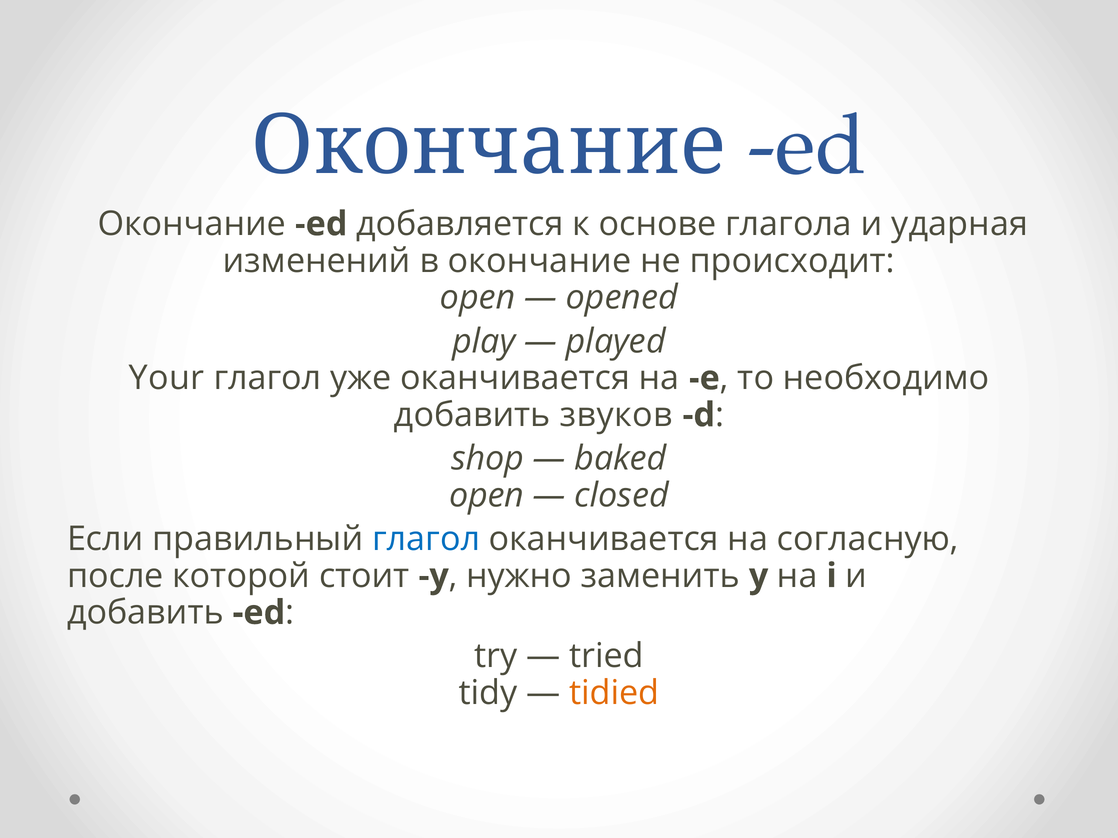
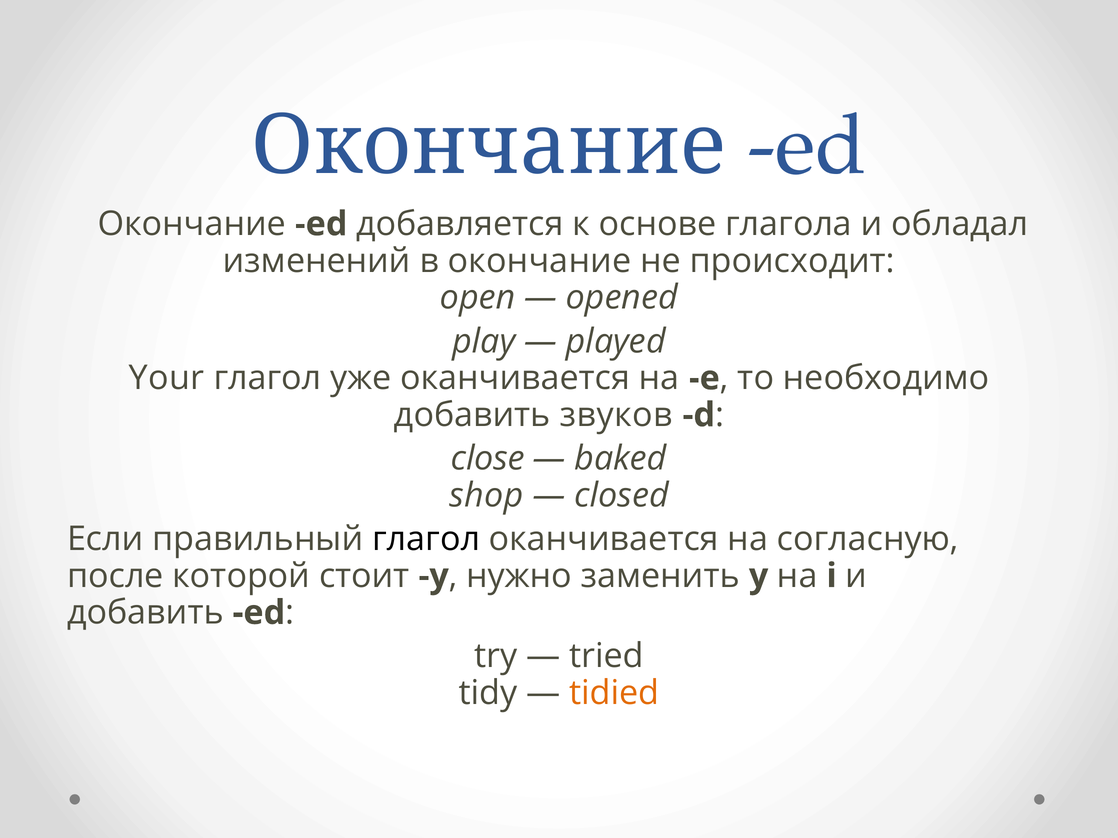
ударная: ударная -> обладал (960, 224)
shop: shop -> close (488, 459)
open: open -> shop (486, 496)
глагол colour: blue -> black (426, 539)
